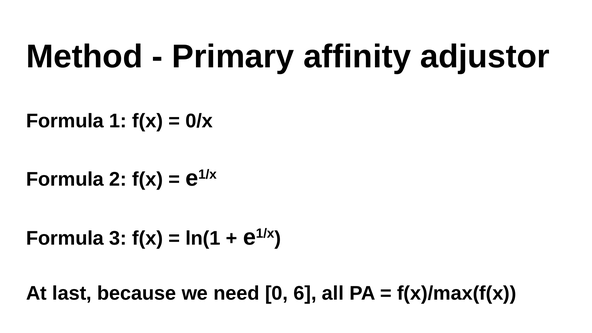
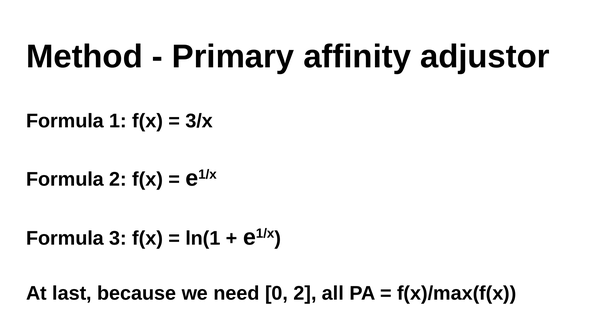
0/x: 0/x -> 3/x (199, 121)
0 6: 6 -> 2 (305, 293)
